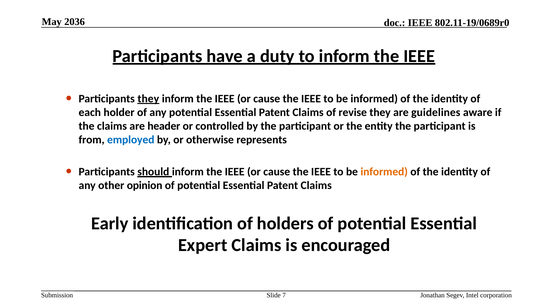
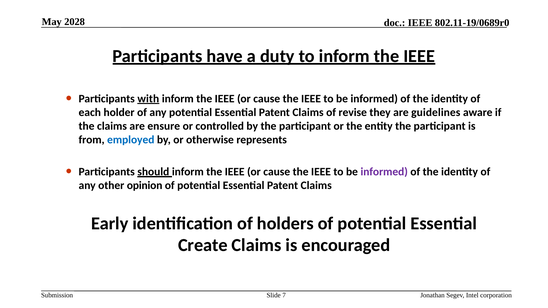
2036: 2036 -> 2028 (75, 22)
Participants they: they -> with (148, 99)
header: header -> ensure (164, 126)
informed colour: orange -> purple (384, 172)
Expert: Expert -> Create (203, 245)
